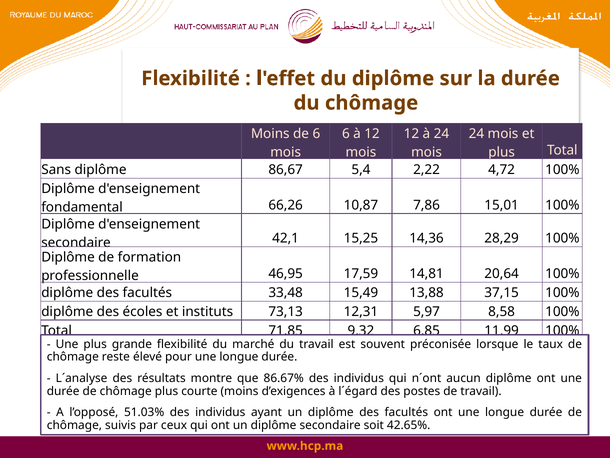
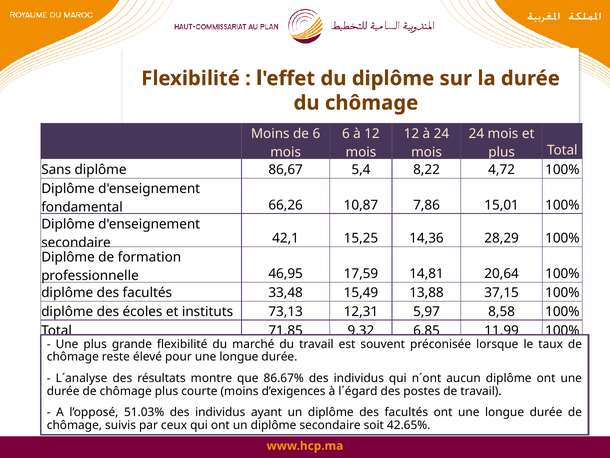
2,22: 2,22 -> 8,22 (427, 170)
